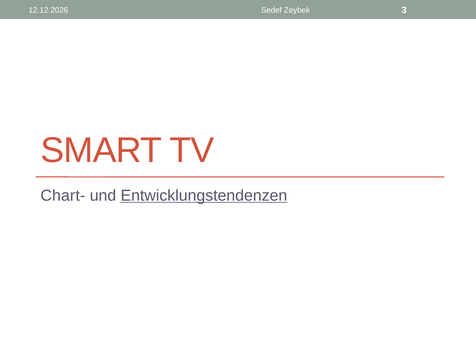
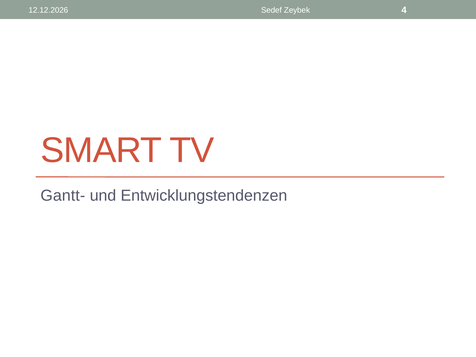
3: 3 -> 4 (404, 10)
Chart-: Chart- -> Gantt- (63, 195)
Entwicklungstendenzen underline: present -> none (204, 195)
